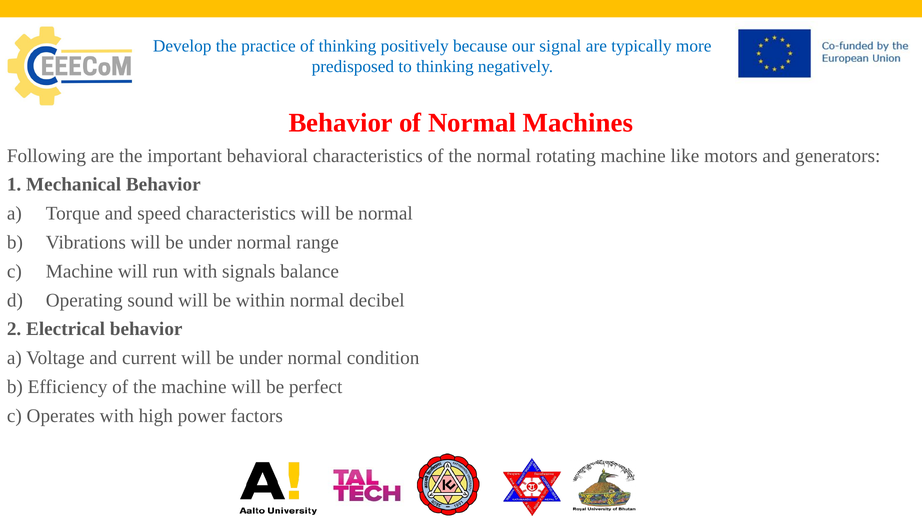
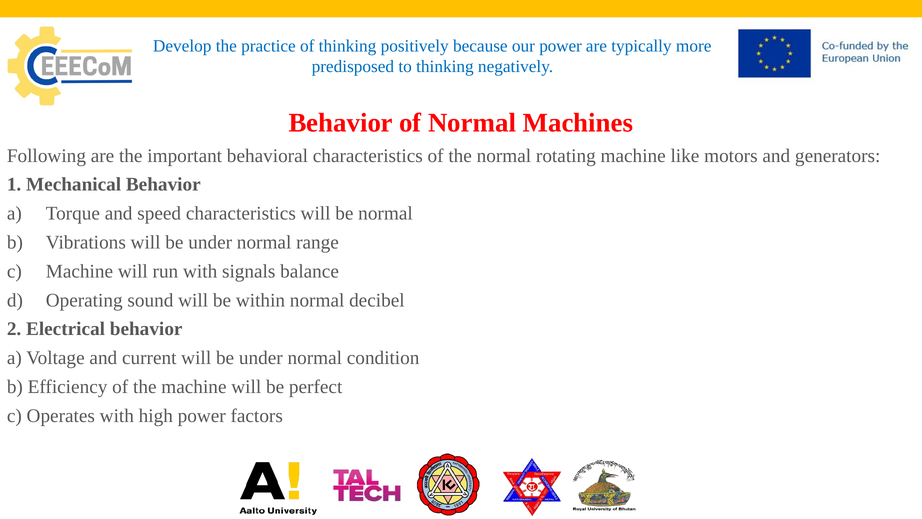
our signal: signal -> power (561, 46)
